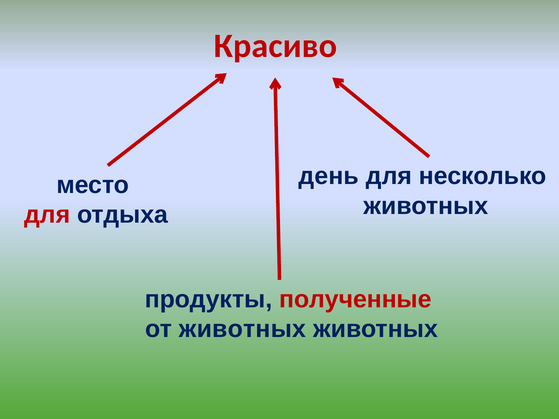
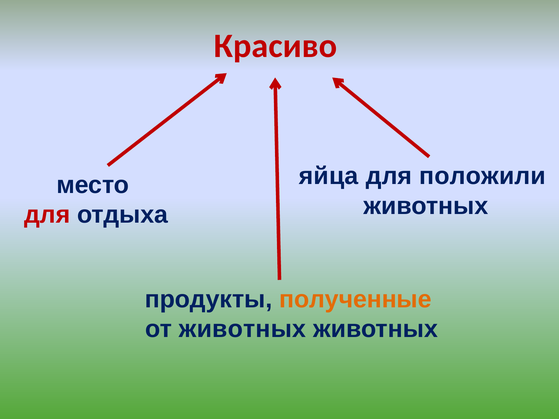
день: день -> яйца (329, 176)
несколько: несколько -> положили (482, 176)
полученные colour: red -> orange (355, 299)
